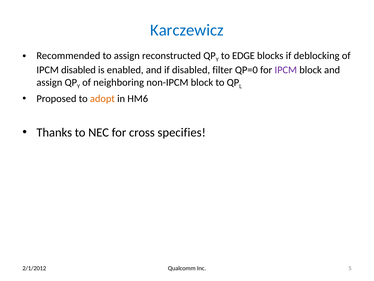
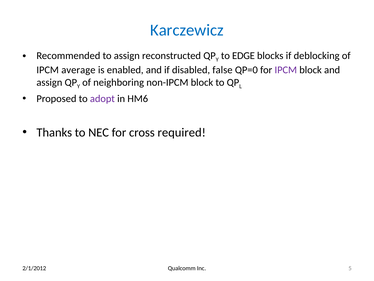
IPCM disabled: disabled -> average (78, 70)
filter: filter -> false (222, 70)
adopt colour: orange -> purple (102, 98)
specifies: specifies -> required (182, 132)
